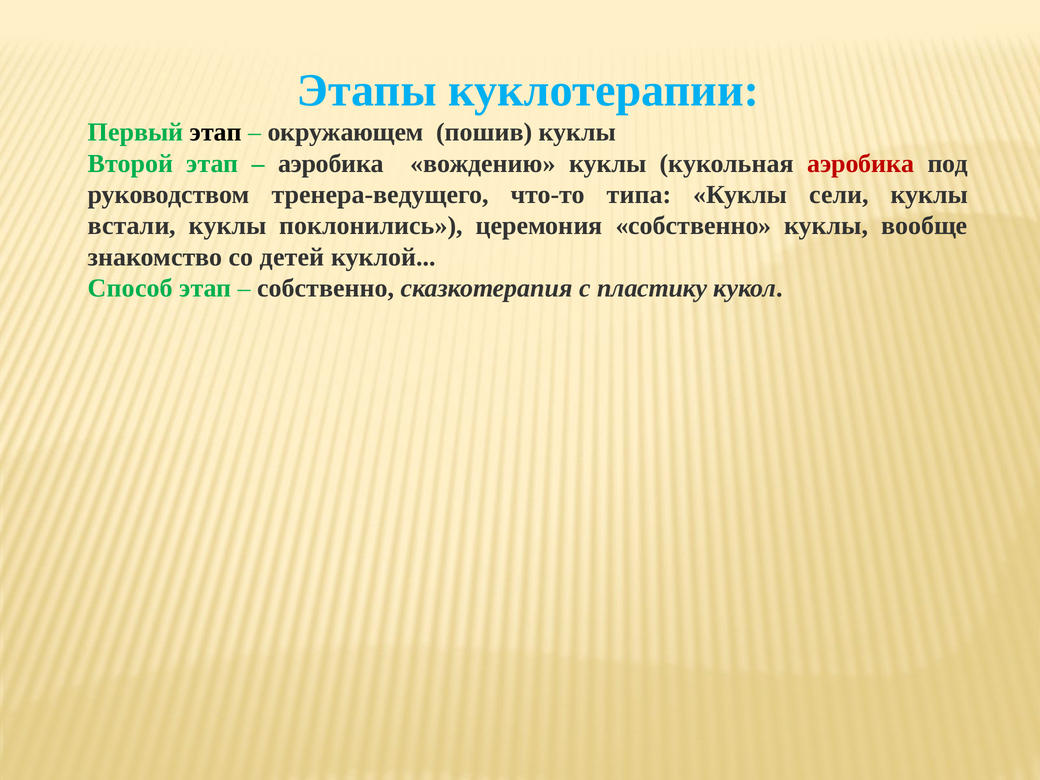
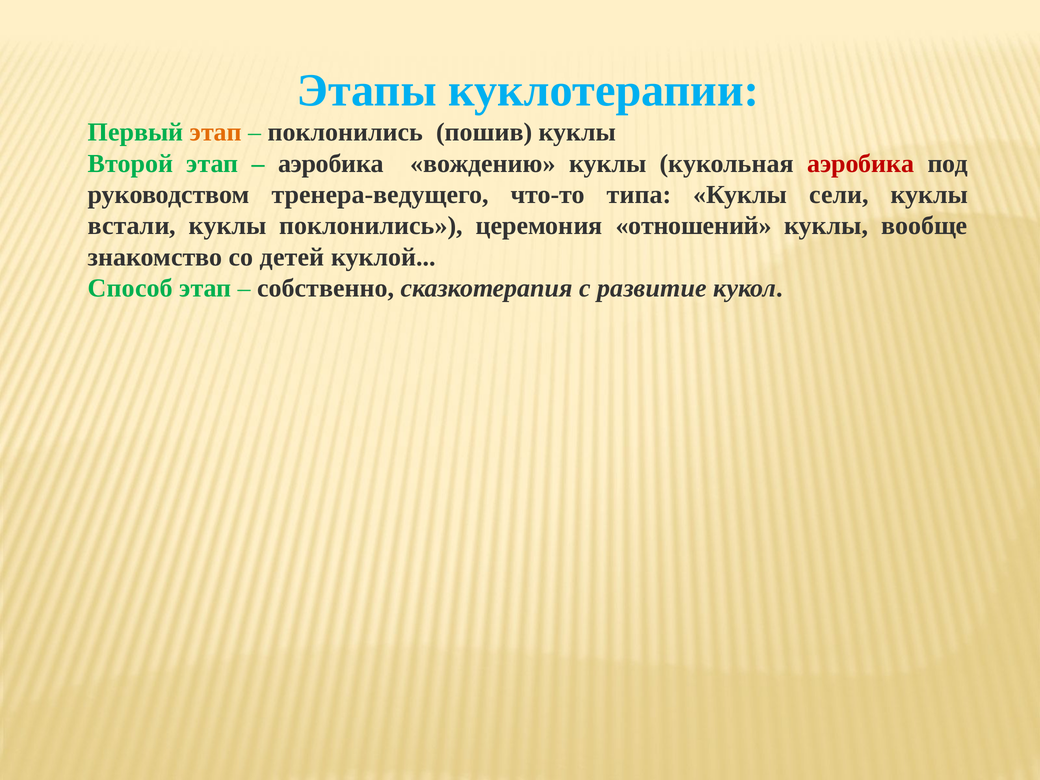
этап colour: black -> orange (216, 132)
окружающем: окружающем -> поклонились (345, 132)
церемония собственно: собственно -> отношений (694, 226)
пластику: пластику -> развитие (652, 288)
